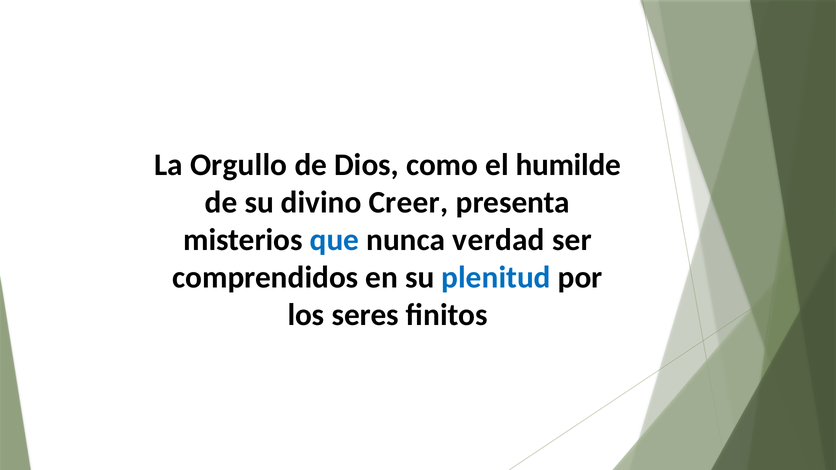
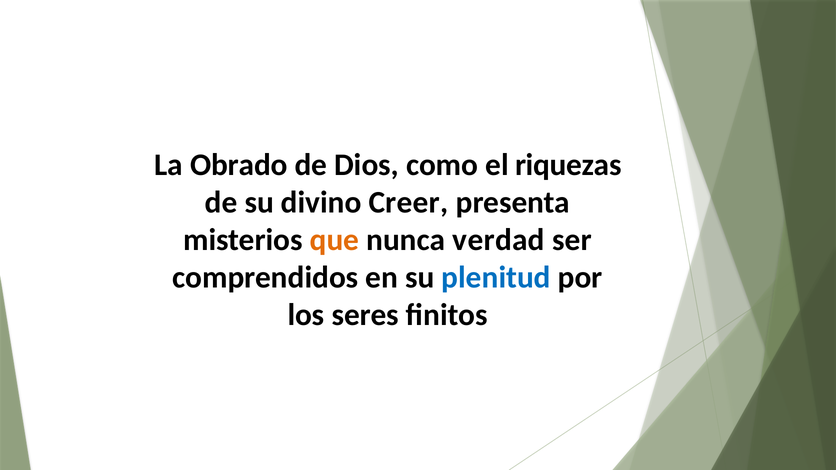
Orgullo: Orgullo -> Obrado (239, 165)
humilde: humilde -> riquezas (568, 165)
que colour: blue -> orange (335, 240)
